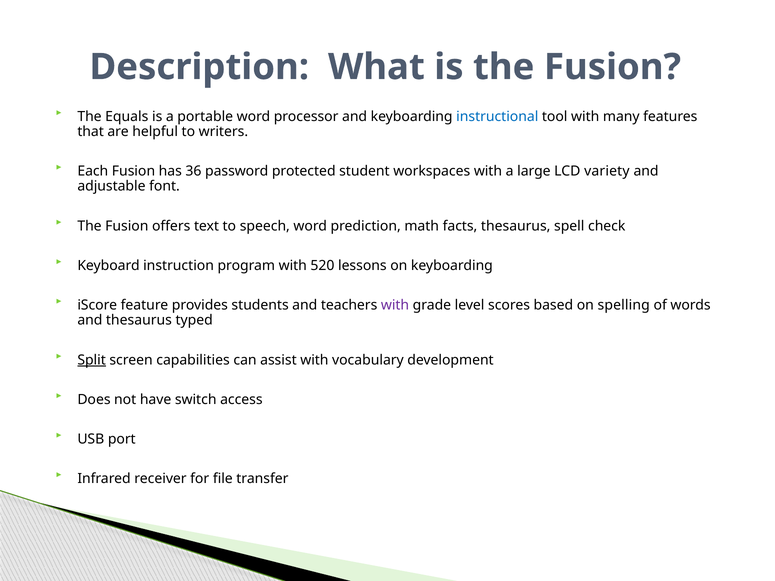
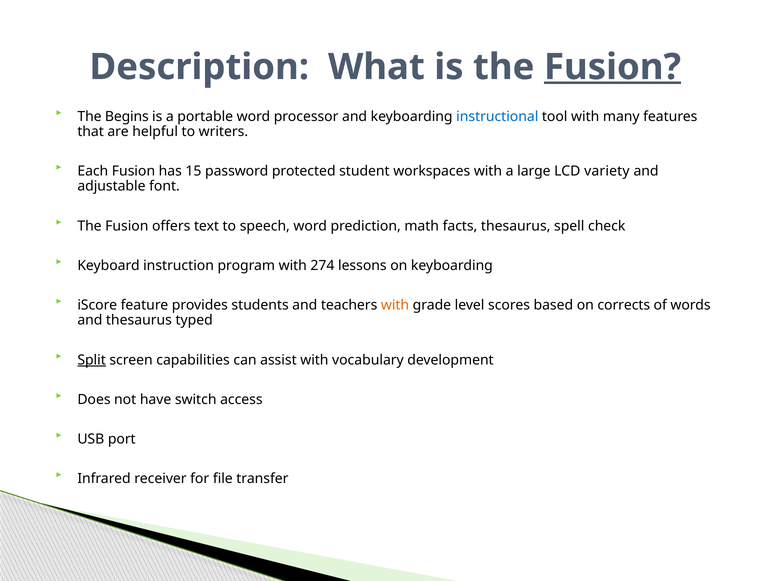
Fusion underline: none -> present (612, 67)
Equals: Equals -> Begins (127, 117)
36: 36 -> 15 (193, 171)
520: 520 -> 274 (322, 266)
with colour: purple -> orange (395, 305)
spelling: spelling -> corrects (624, 305)
